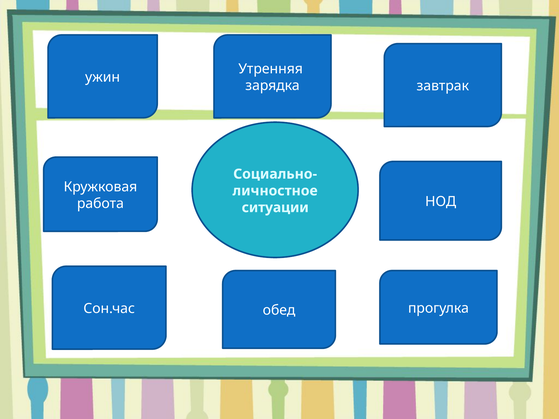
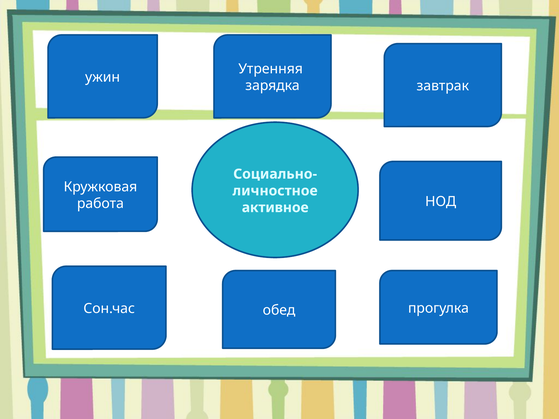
ситуации: ситуации -> активное (275, 208)
